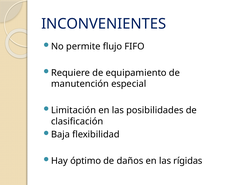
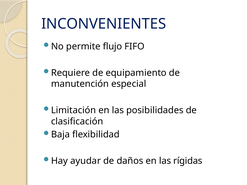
óptimo: óptimo -> ayudar (86, 161)
